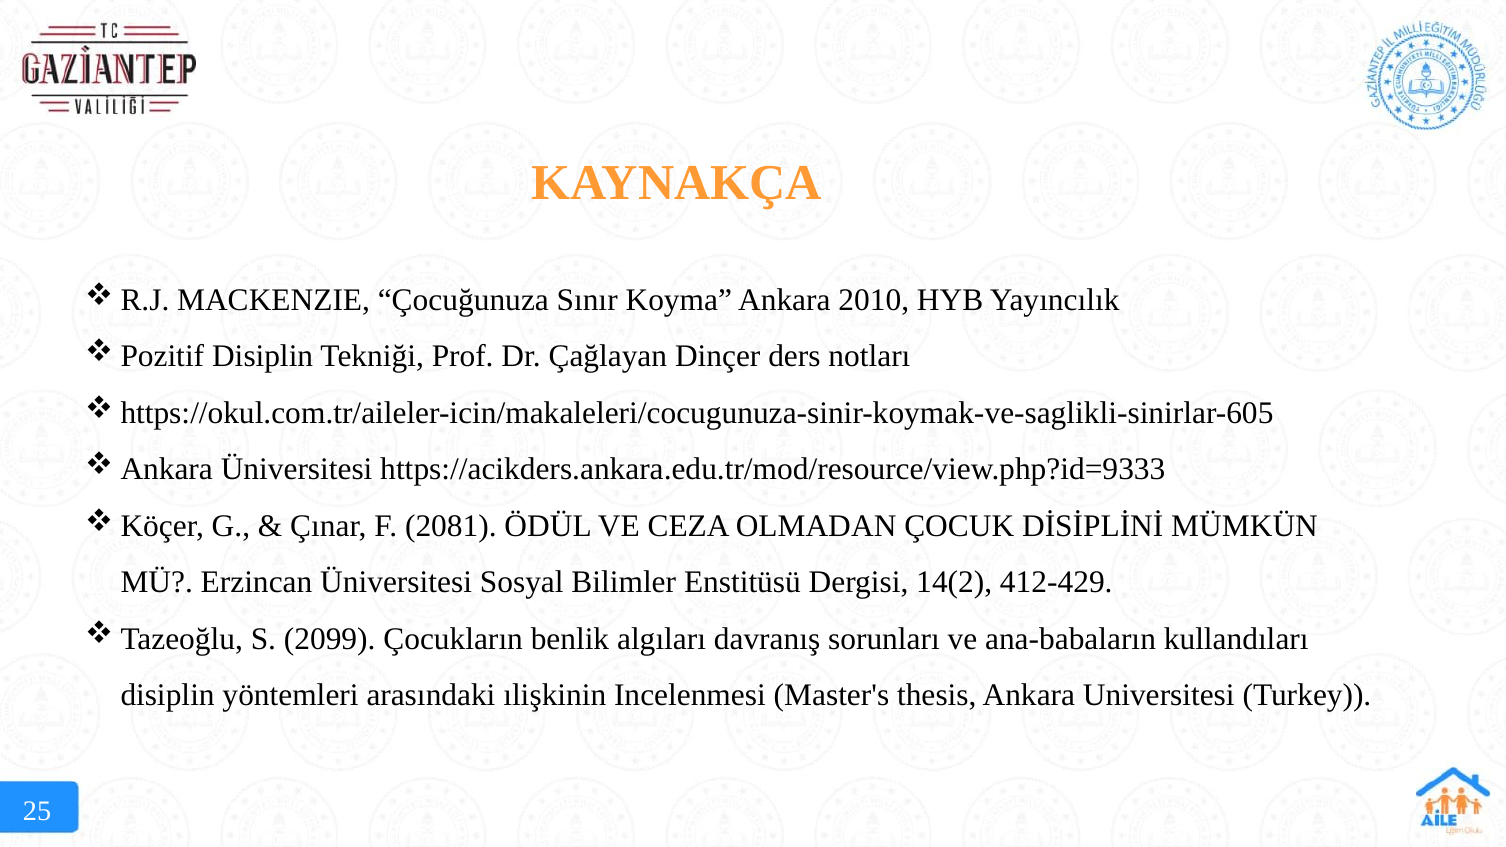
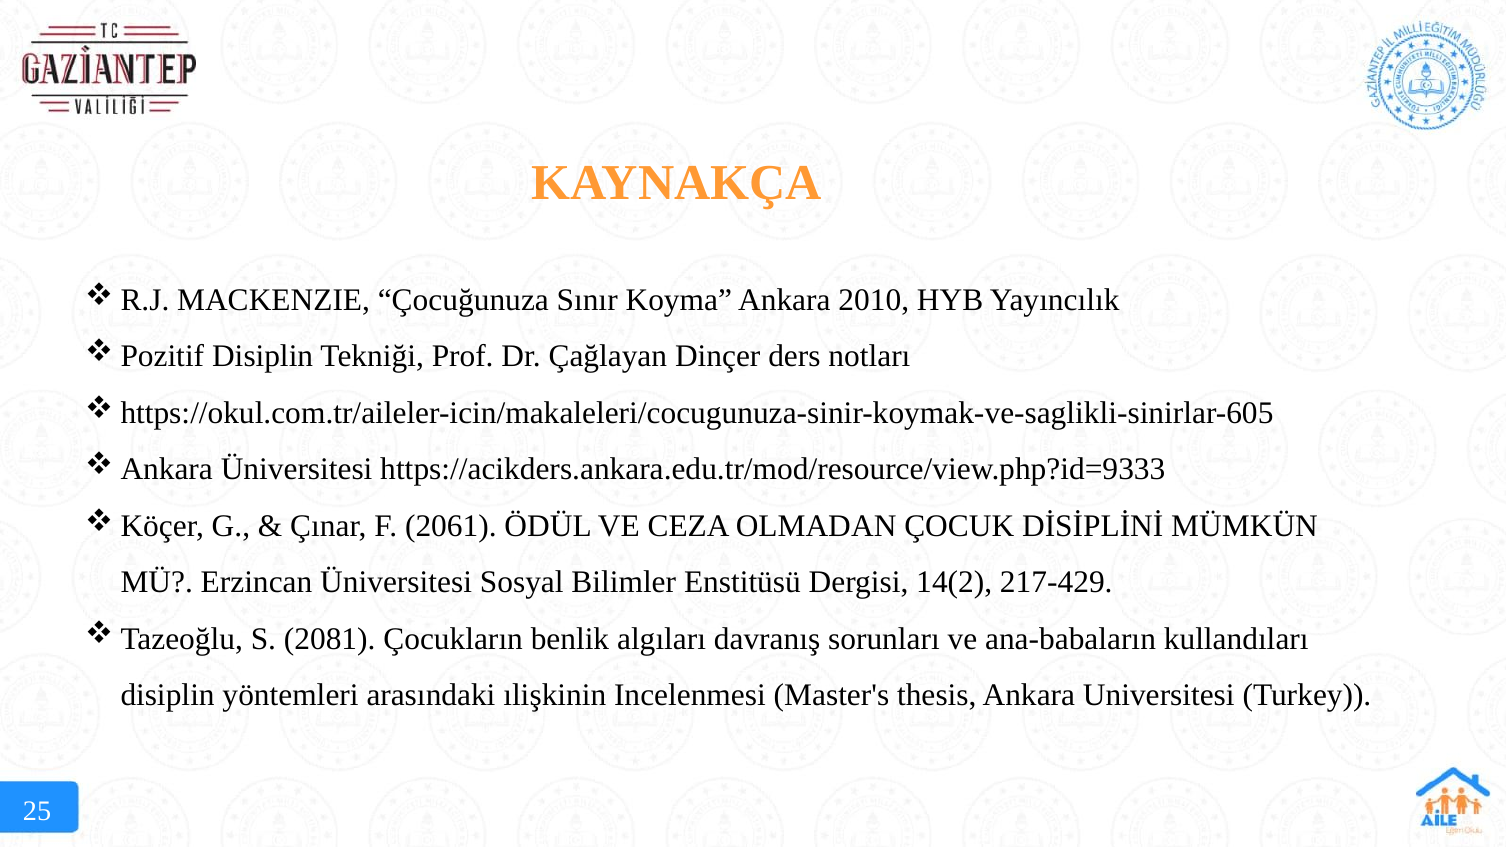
2081: 2081 -> 2061 (451, 526)
412-429: 412-429 -> 217-429 (1056, 582)
2099: 2099 -> 2081 (330, 639)
